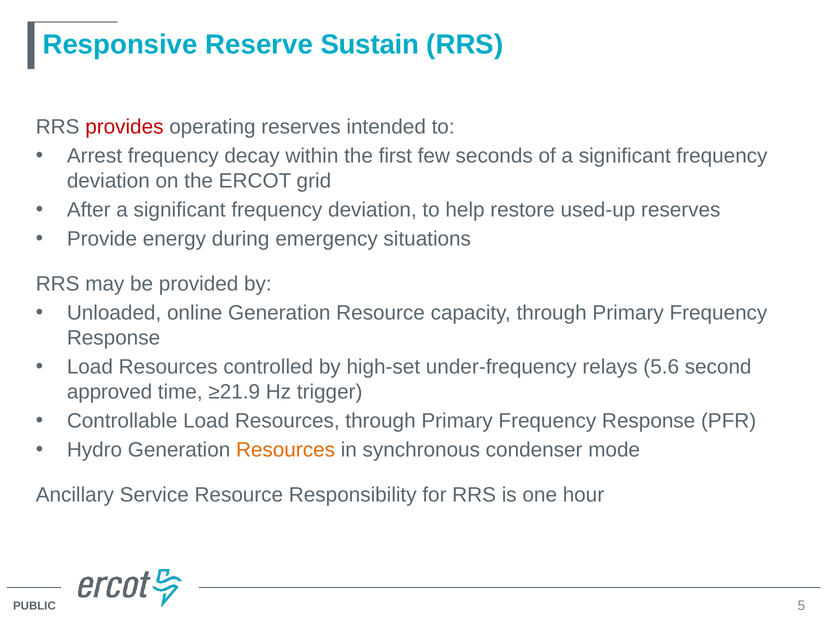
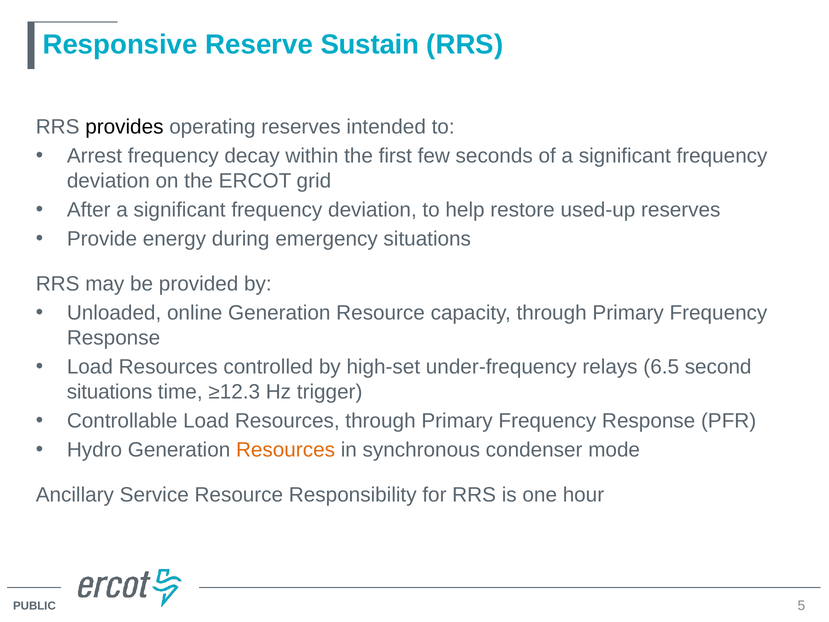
provides colour: red -> black (124, 127)
5.6: 5.6 -> 6.5 (661, 367)
approved: approved -> situations (110, 392)
≥21.9: ≥21.9 -> ≥12.3 (234, 392)
